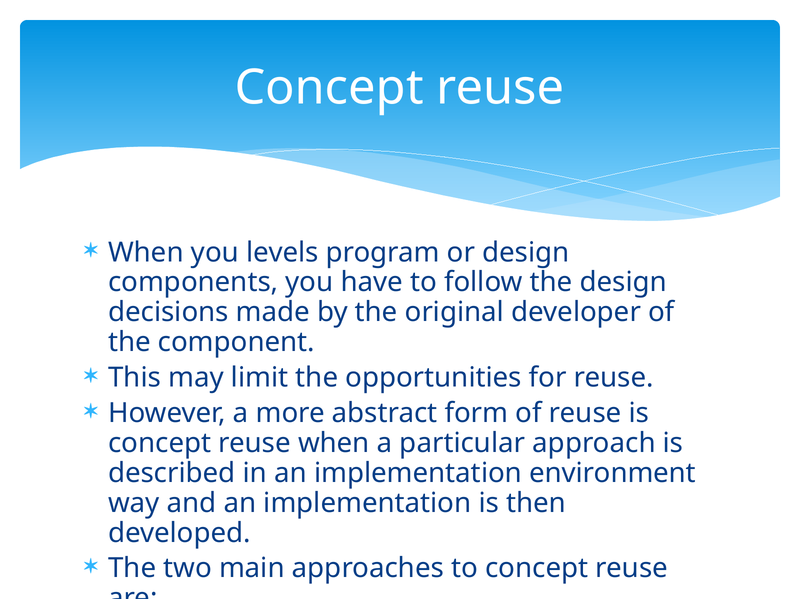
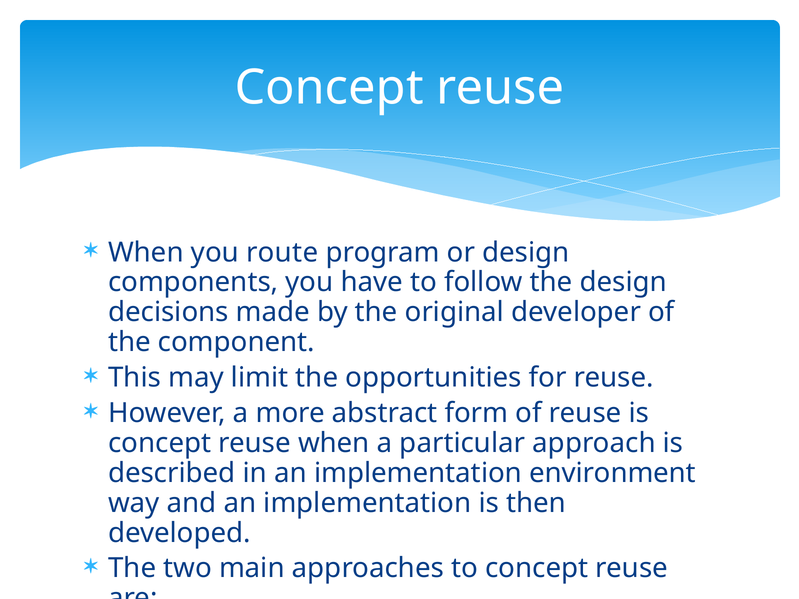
levels: levels -> route (282, 253)
